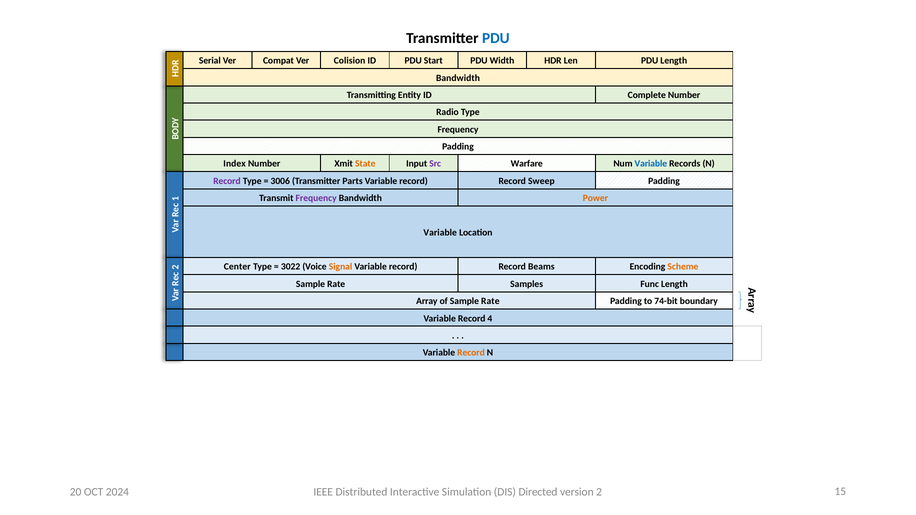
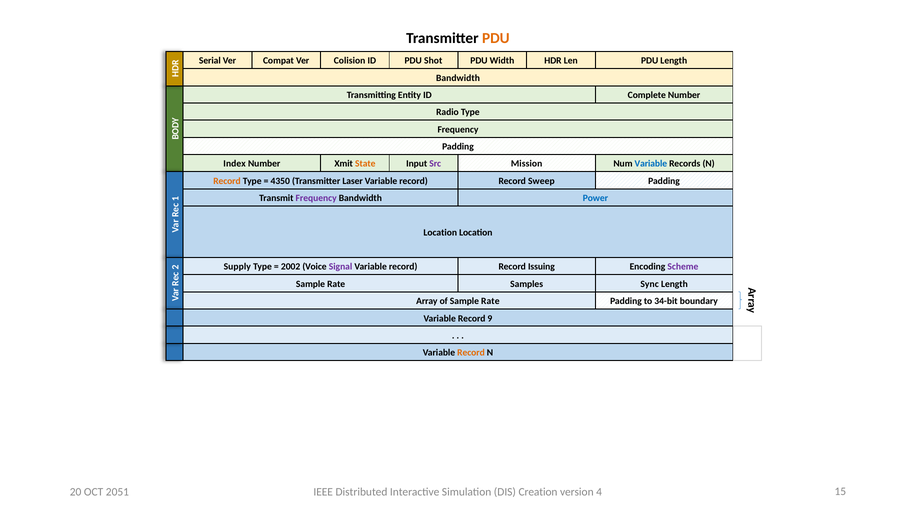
PDU colour: blue -> orange (496, 38)
Start: Start -> Shot (433, 61)
Warfare: Warfare -> Mission (527, 164)
Record colour: purple -> orange (227, 181)
3006: 3006 -> 4350 (280, 181)
Parts: Parts -> Laser (353, 181)
Power colour: orange -> blue (595, 198)
Variable: Variable -> Location (440, 233)
Center: Center -> Supply (237, 267)
3022: 3022 -> 2002 (291, 267)
Signal colour: orange -> purple (341, 267)
Beams: Beams -> Issuing (541, 267)
Scheme colour: orange -> purple (683, 267)
Func: Func -> Sync (650, 284)
74-bit: 74-bit -> 34-bit (666, 301)
4: 4 -> 9 (490, 319)
2024: 2024 -> 2051 (117, 492)
Directed: Directed -> Creation (538, 492)
version 2: 2 -> 4 (599, 492)
